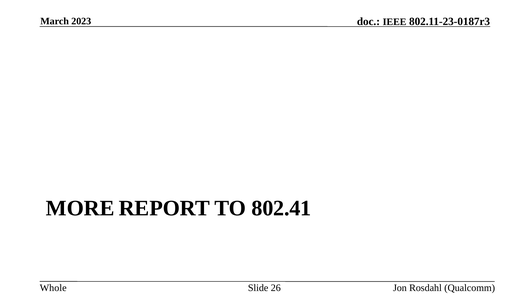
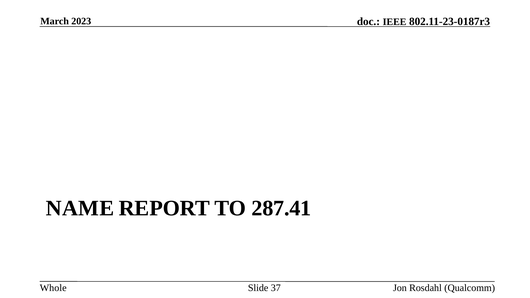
MORE: MORE -> NAME (80, 208)
802.41: 802.41 -> 287.41 (281, 208)
26: 26 -> 37 (276, 288)
